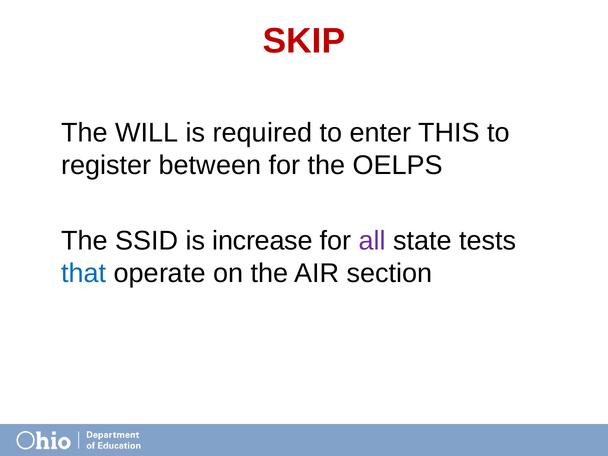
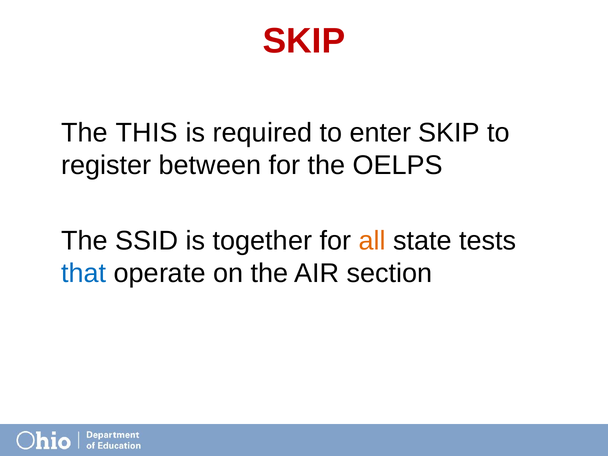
WILL: WILL -> THIS (147, 133)
enter THIS: THIS -> SKIP (449, 133)
increase: increase -> together (262, 241)
all colour: purple -> orange (372, 241)
